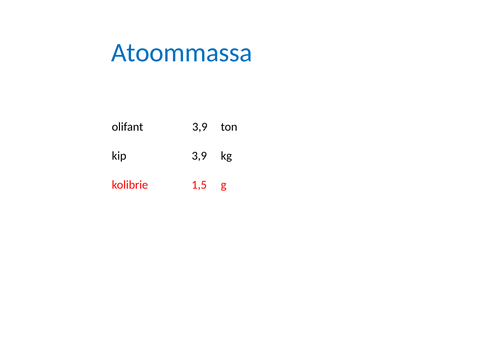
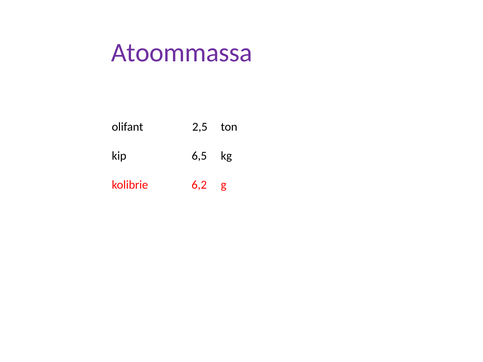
Atoommassa colour: blue -> purple (182, 53)
olifant 3,9: 3,9 -> 2,5 (200, 127)
kip 3,9: 3,9 -> 6,5 (199, 156)
1,5: 1,5 -> 6,2 (199, 185)
